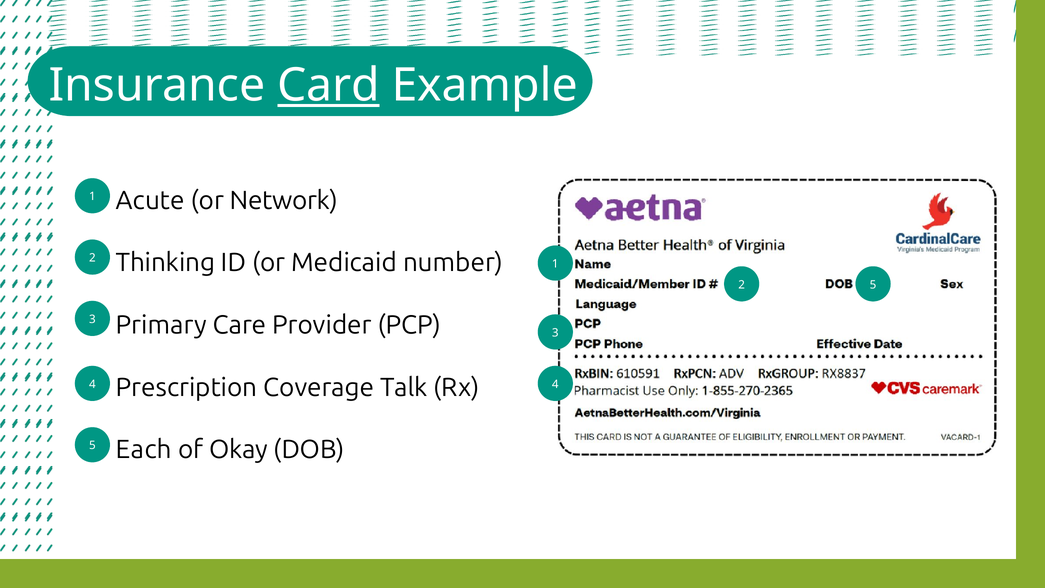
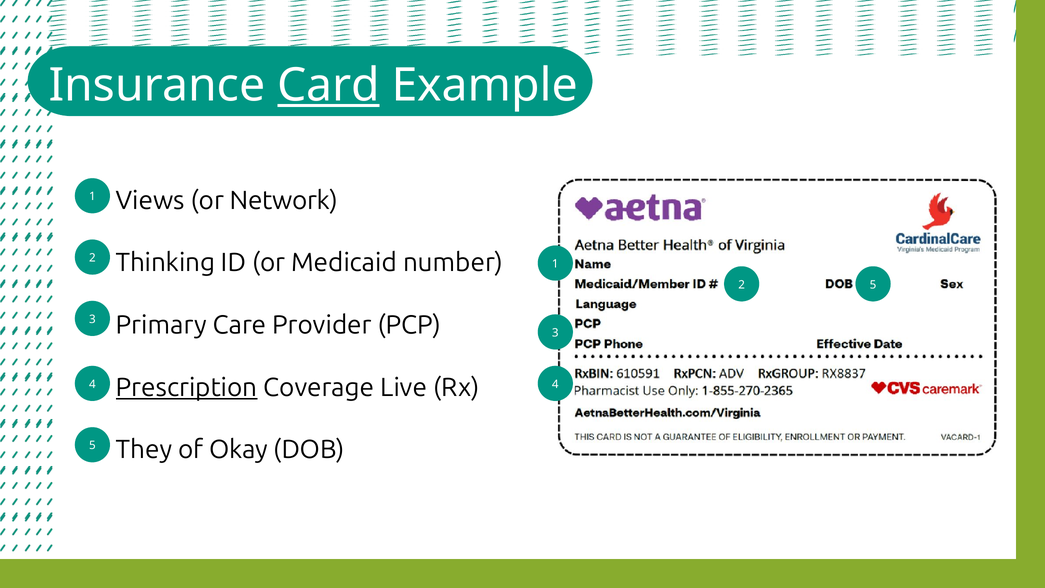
Acute: Acute -> Views (150, 200)
Prescription underline: none -> present (187, 387)
Talk: Talk -> Live (404, 387)
Each: Each -> They (144, 450)
